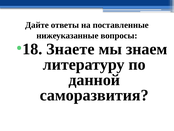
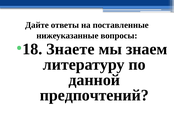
саморазвития: саморазвития -> предпочтений (94, 95)
